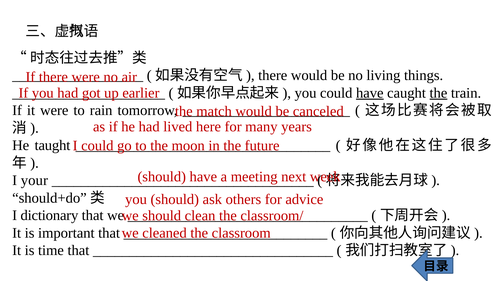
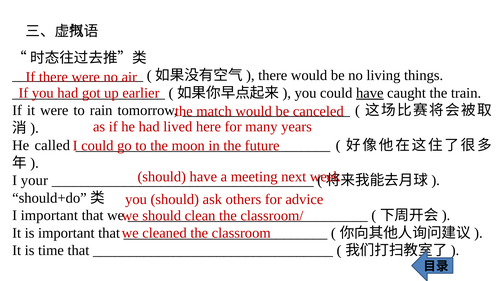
the underline: present -> none (438, 93)
taught: taught -> called (52, 146)
I dictionary: dictionary -> important (49, 216)
